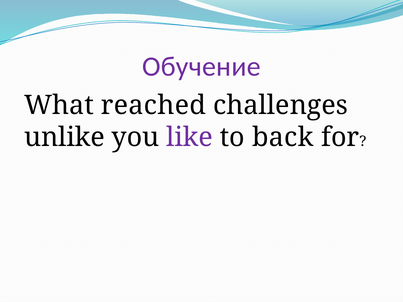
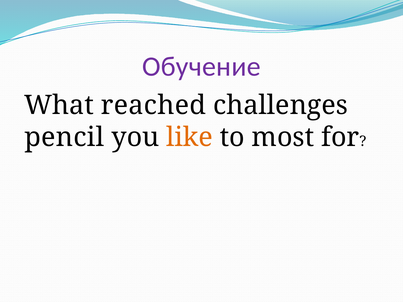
unlike: unlike -> pencil (64, 138)
like colour: purple -> orange (190, 138)
back: back -> most (283, 138)
